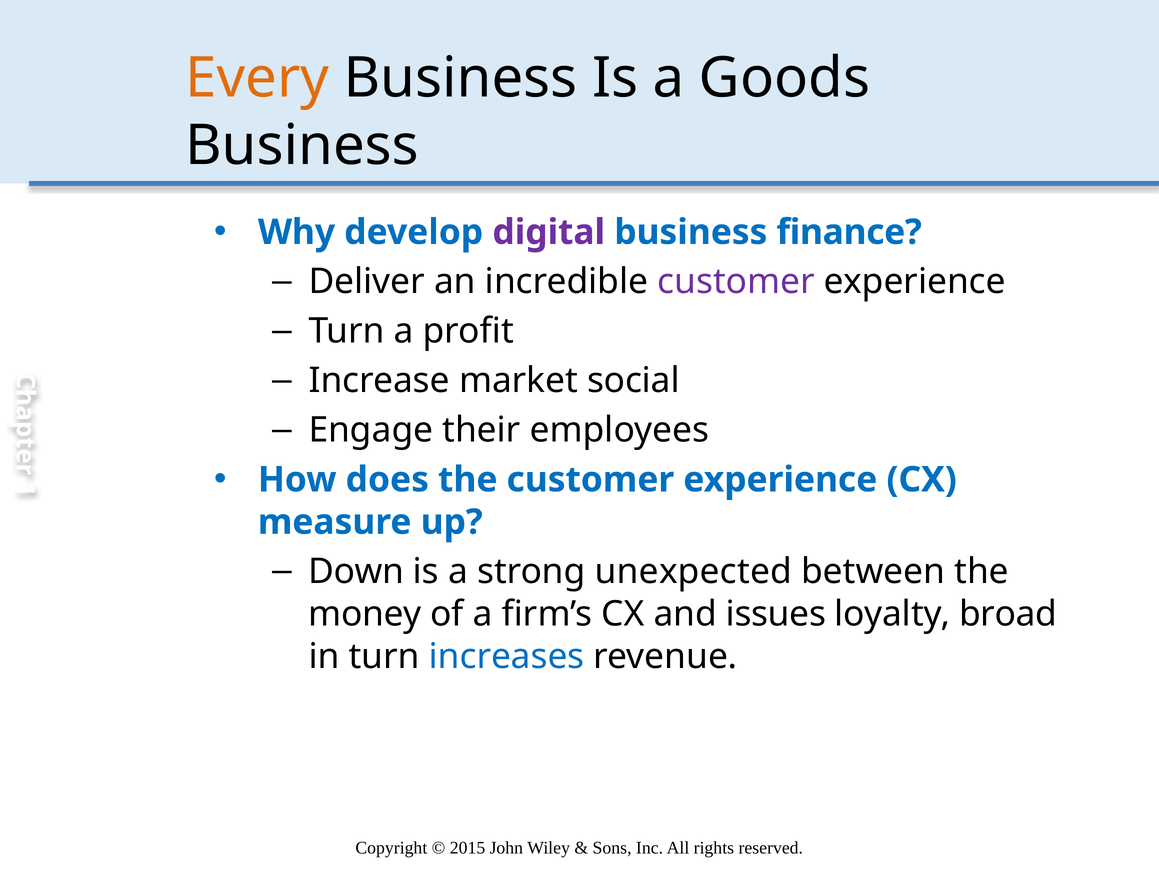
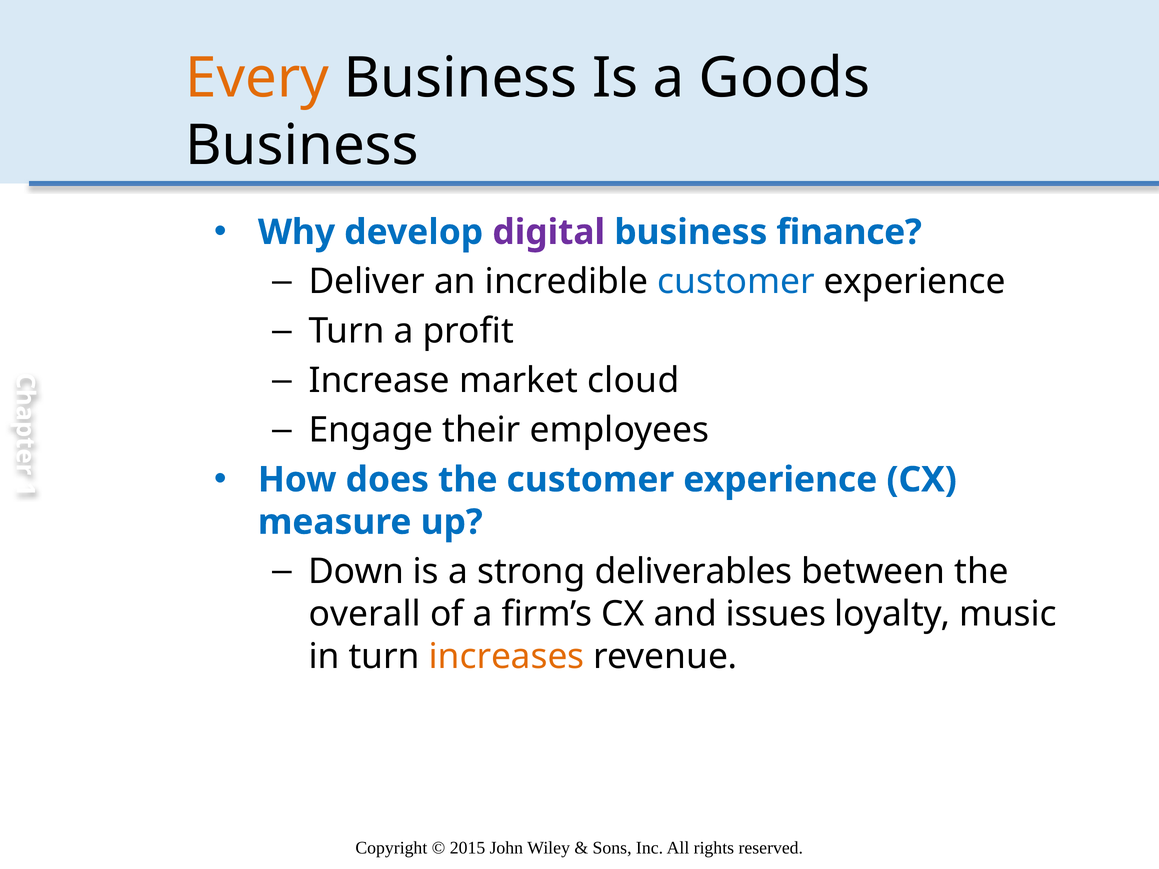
customer colour: purple -> blue (736, 282)
social: social -> cloud (633, 381)
unexpected: unexpected -> deliverables (694, 572)
money: money -> overall (365, 614)
broad: broad -> music (1008, 614)
increases colour: blue -> orange (507, 657)
